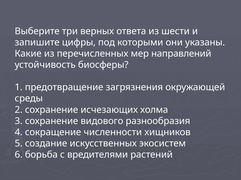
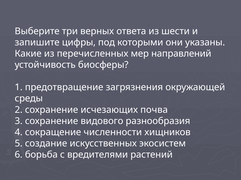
холма: холма -> почва (154, 110)
